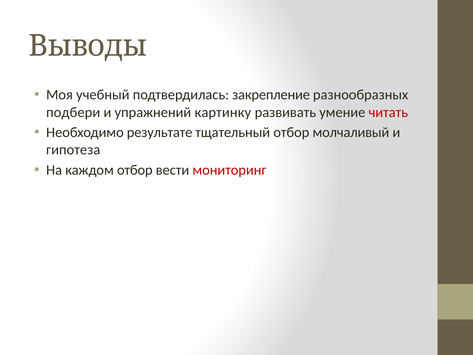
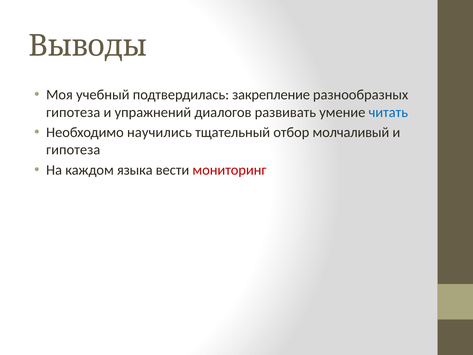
подбери: подбери -> гипотеза (73, 112)
картинку: картинку -> диалогов (223, 112)
читать colour: red -> blue (388, 112)
результате: результате -> научились (159, 132)
каждом отбор: отбор -> языка (135, 170)
